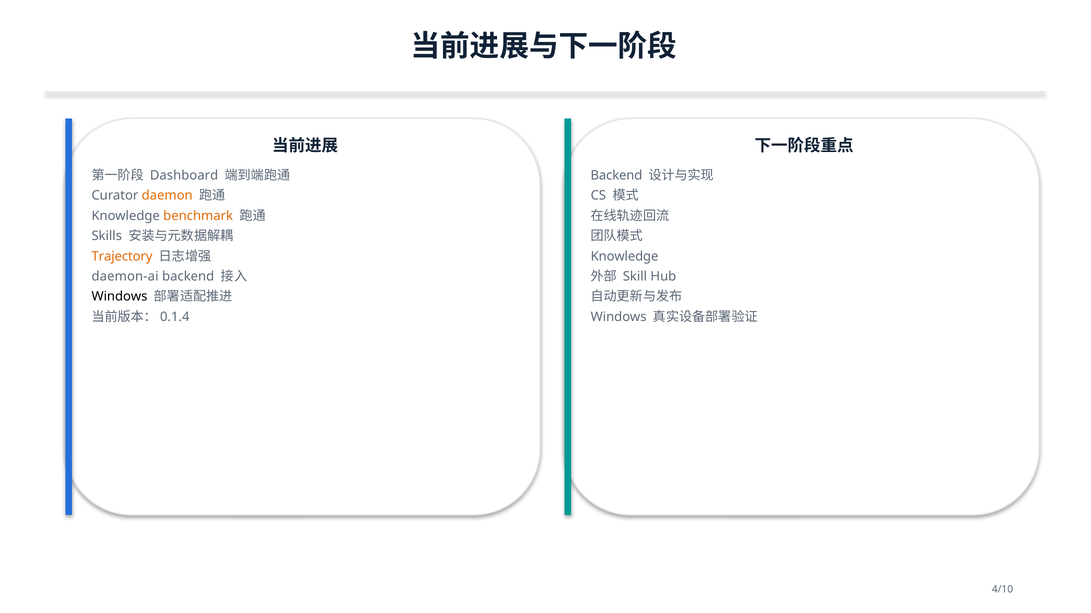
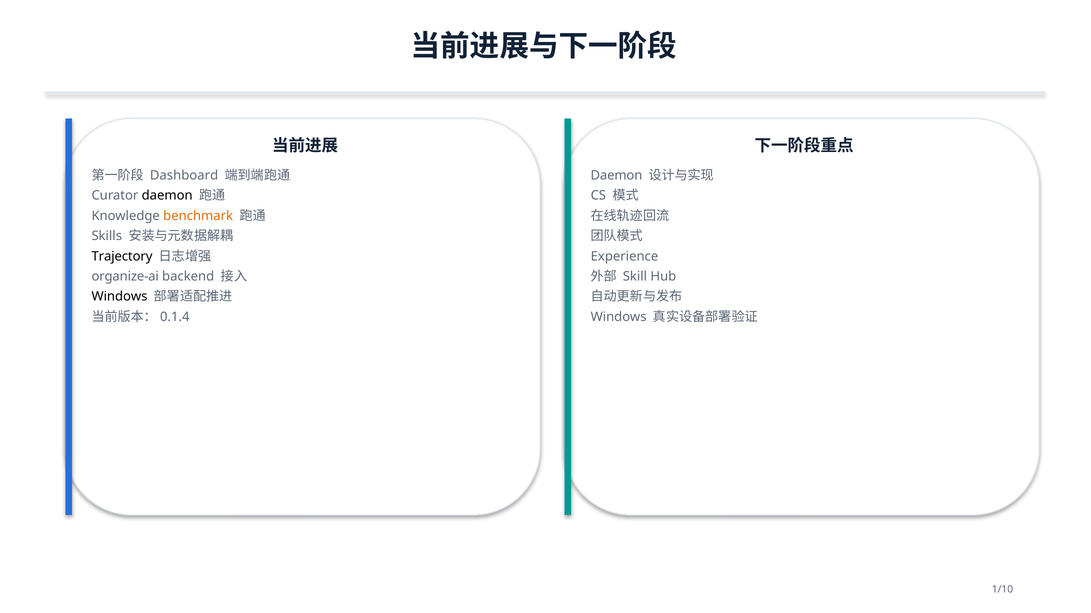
Backend: Backend -> Daemon (616, 176)
daemon colour: orange -> black (167, 196)
Trajectory colour: orange -> black (122, 257)
Knowledge: Knowledge -> Experience (624, 257)
daemon-ai: daemon-ai -> organize-ai (125, 277)
4/10: 4/10 -> 1/10 (1002, 590)
